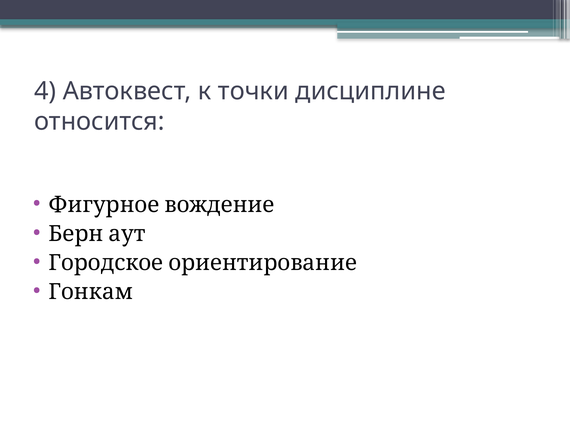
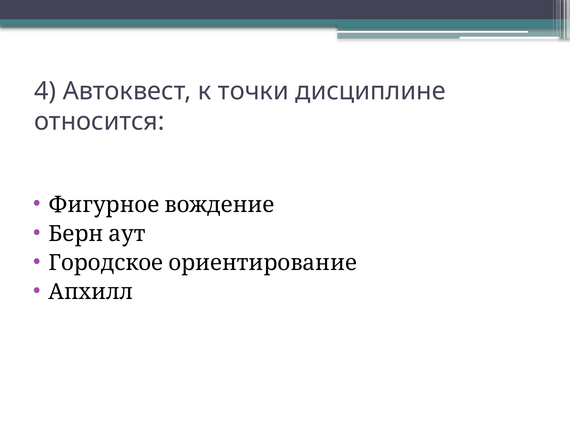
Гонкам: Гонкам -> Апхилл (91, 291)
